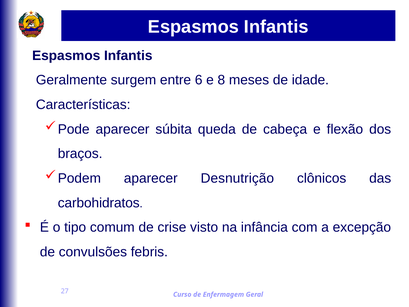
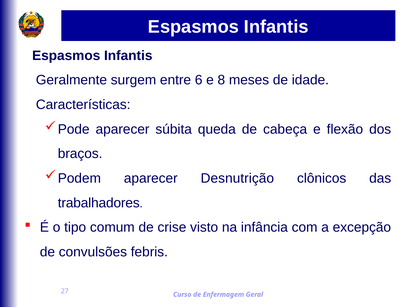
carbohidratos: carbohidratos -> trabalhadores (99, 203)
